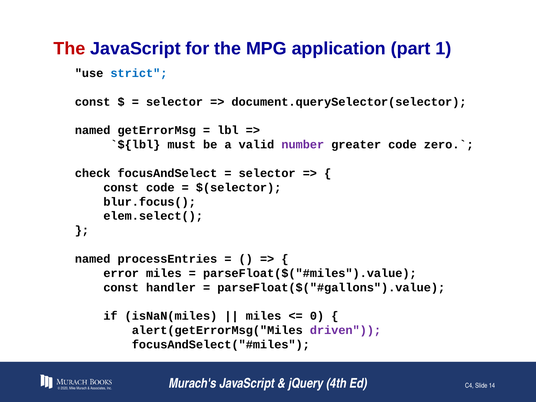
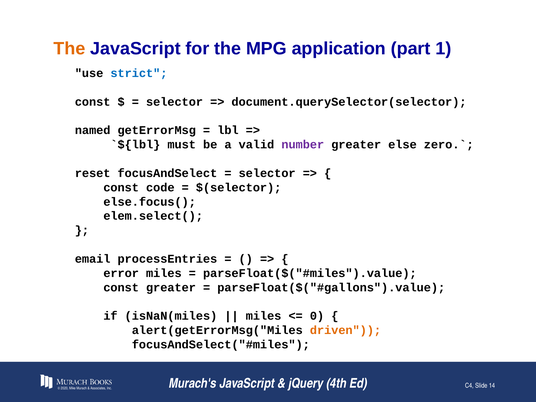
The colour: red -> orange (69, 49)
greater code: code -> else (402, 145)
check: check -> reset (93, 173)
blur.focus(: blur.focus( -> else.focus( (150, 202)
named: named -> email (93, 259)
const handler: handler -> greater (171, 287)
driven colour: purple -> orange (345, 330)
